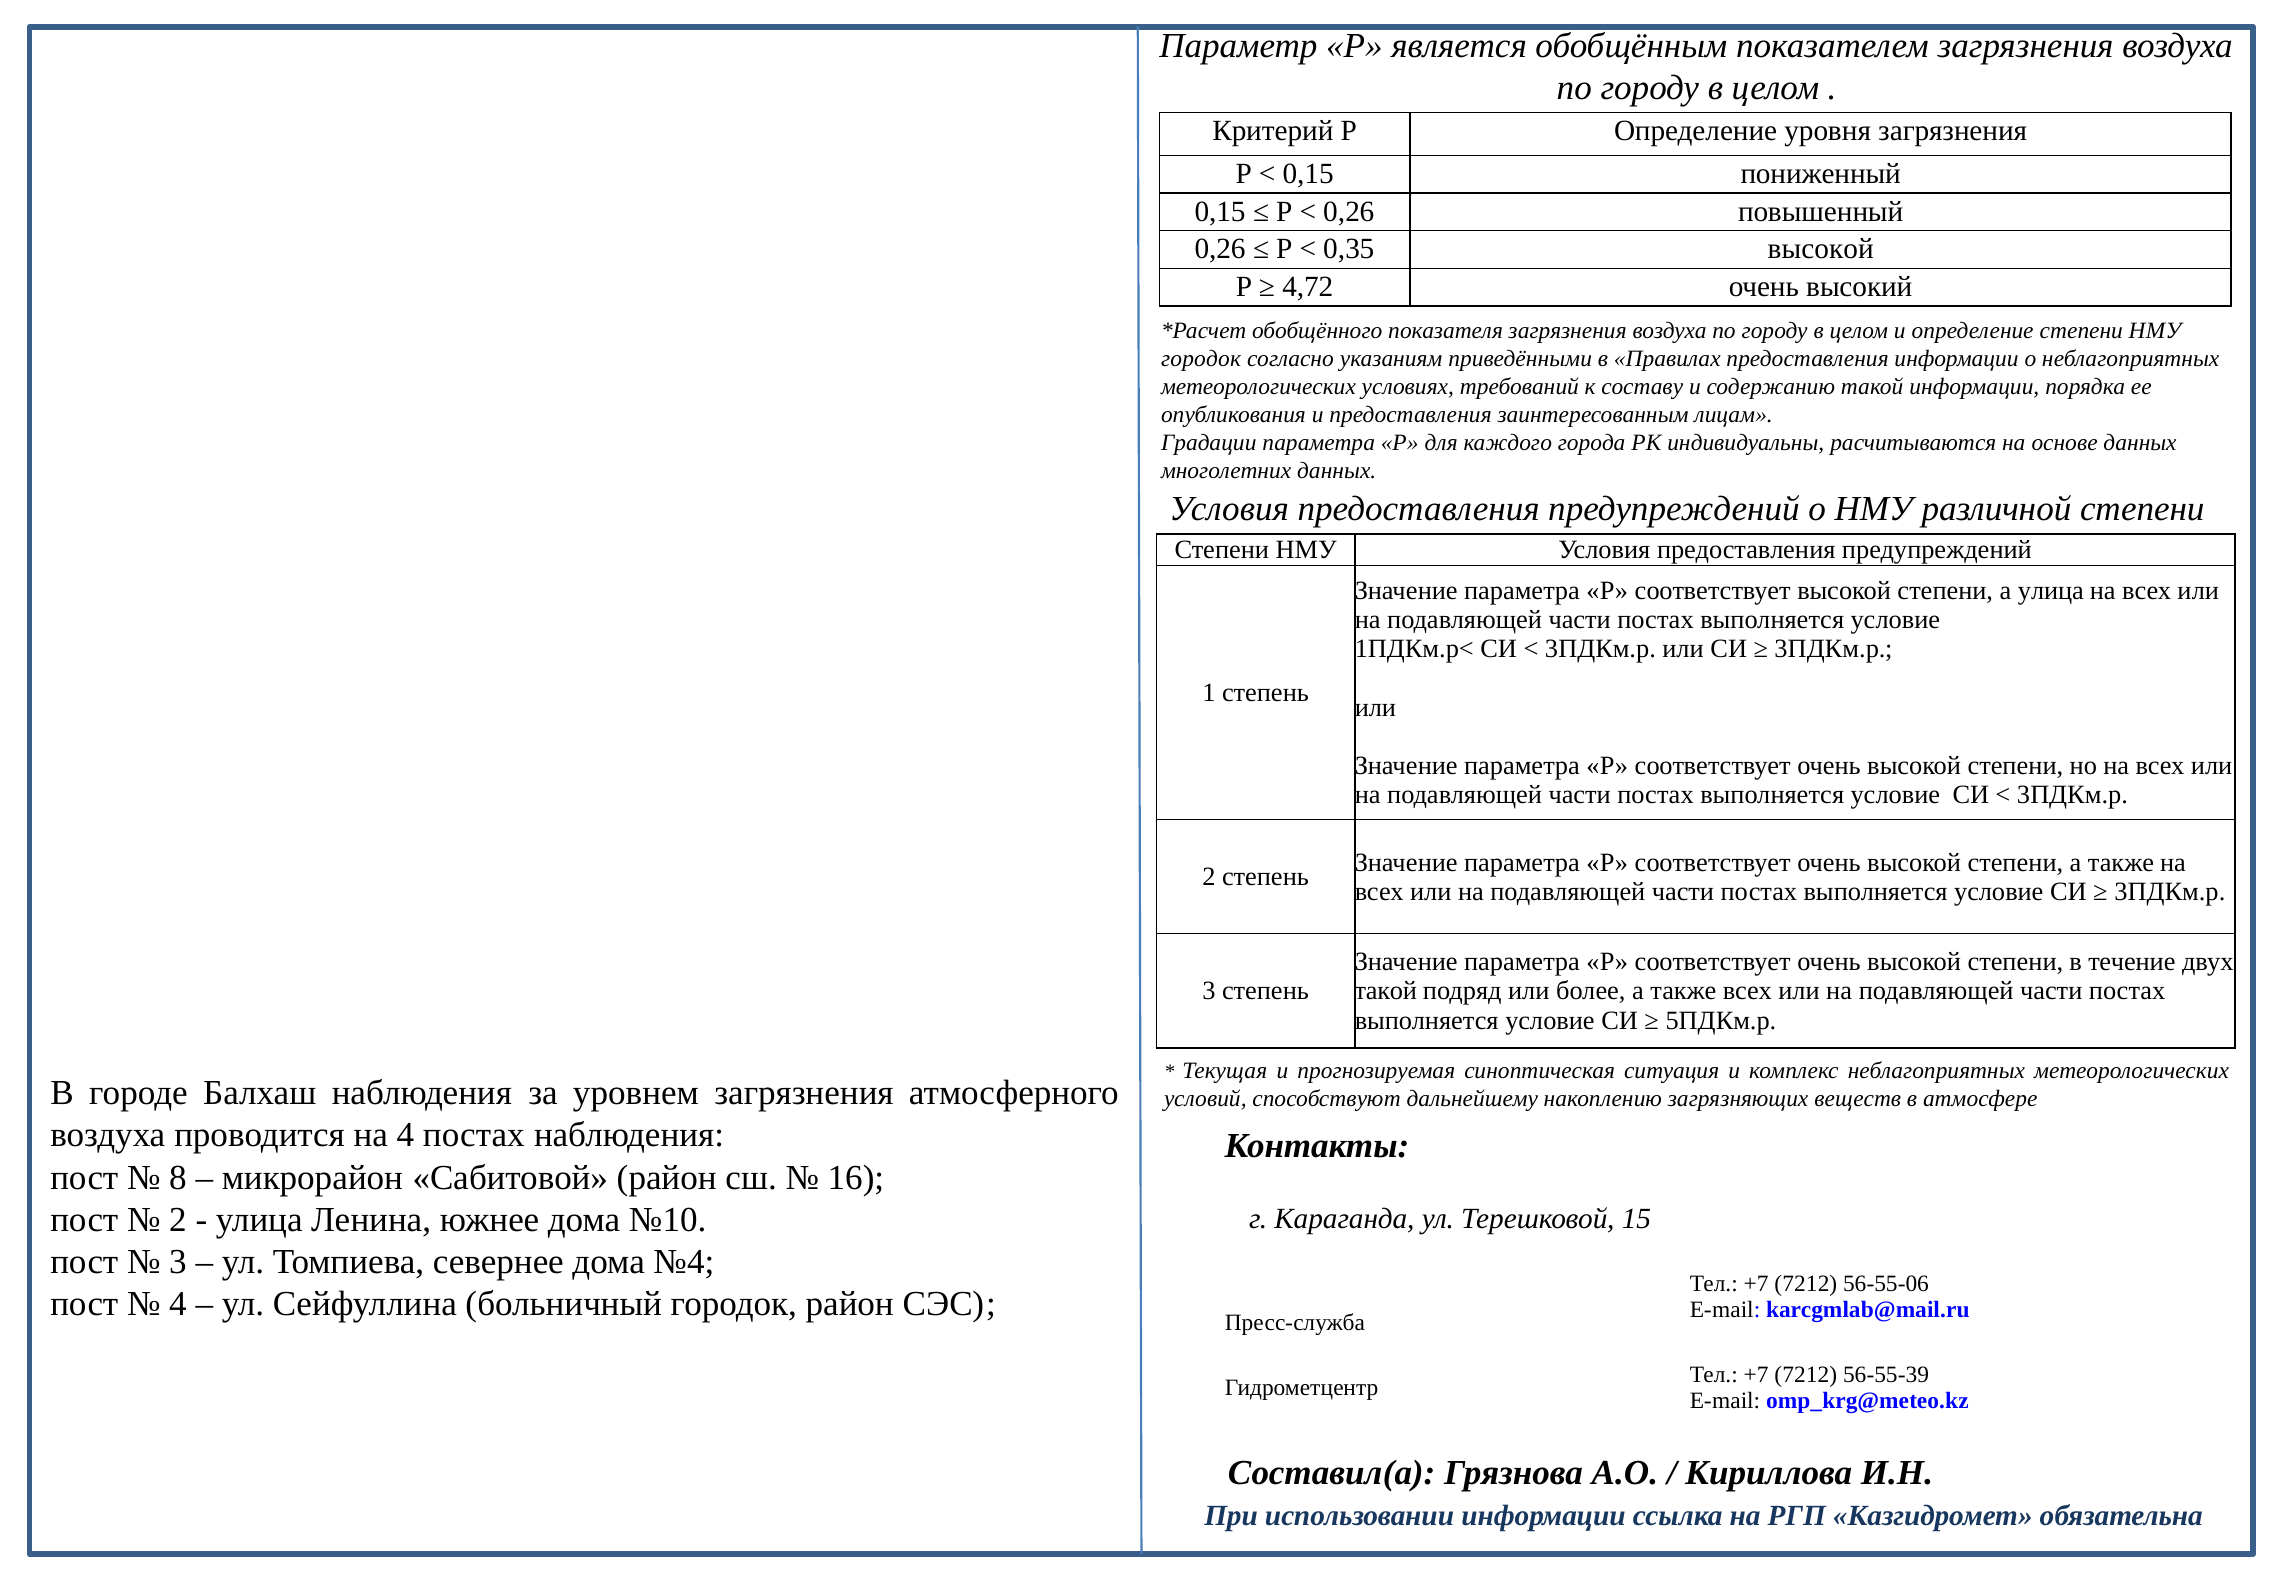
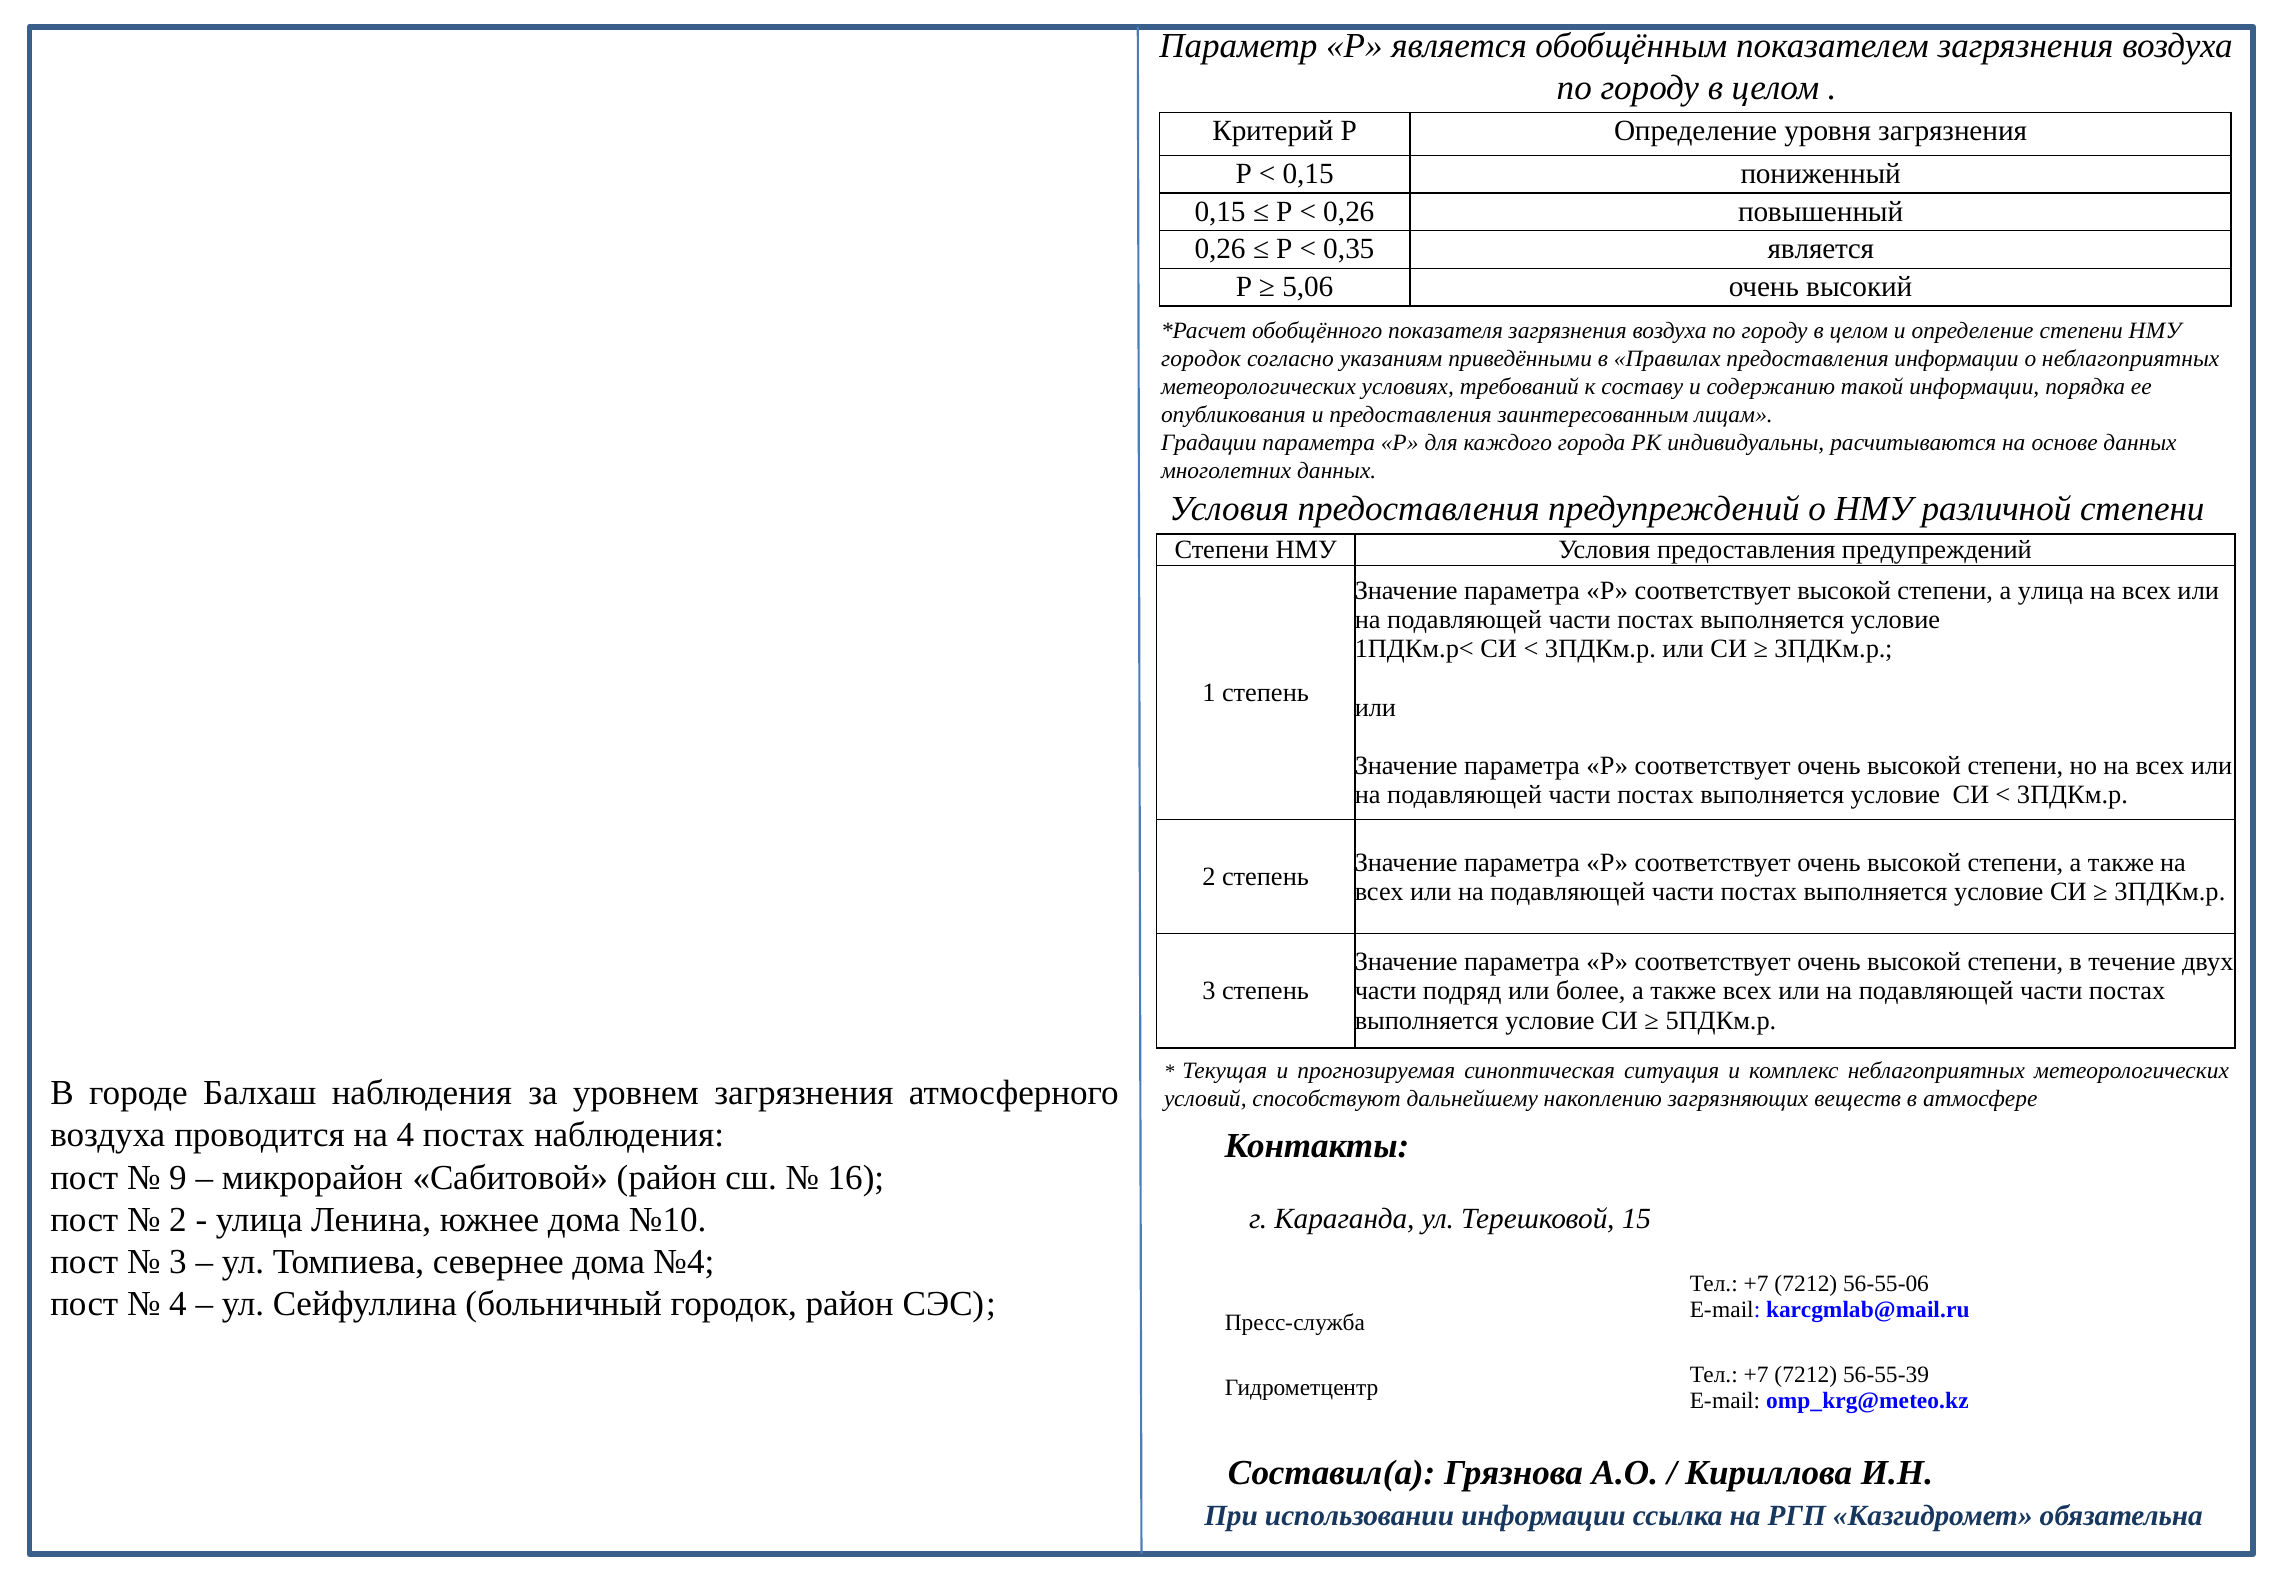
0,35 высокой: высокой -> является (1821, 249)
4,72: 4,72 -> 5,06 (1308, 287)
такой: такой -> части (1386, 991)
8: 8 -> 9 (178, 1177)
